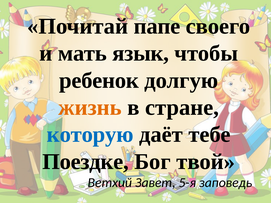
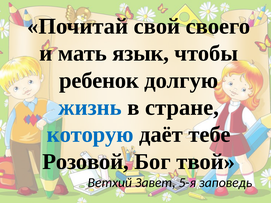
папе: папе -> свой (157, 26)
жизнь colour: orange -> blue (90, 108)
Поездке: Поездке -> Розовой (85, 162)
